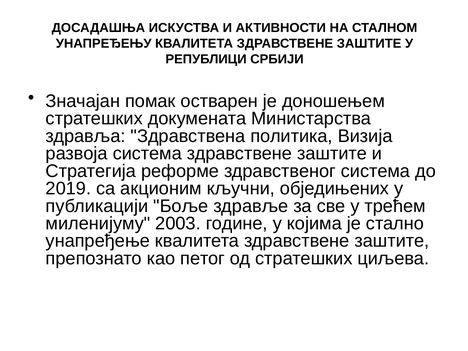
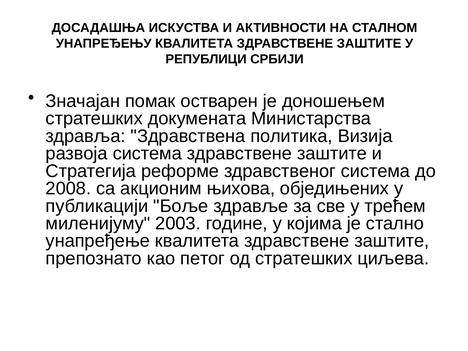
2019: 2019 -> 2008 (68, 189)
кључни: кључни -> њихова (241, 189)
